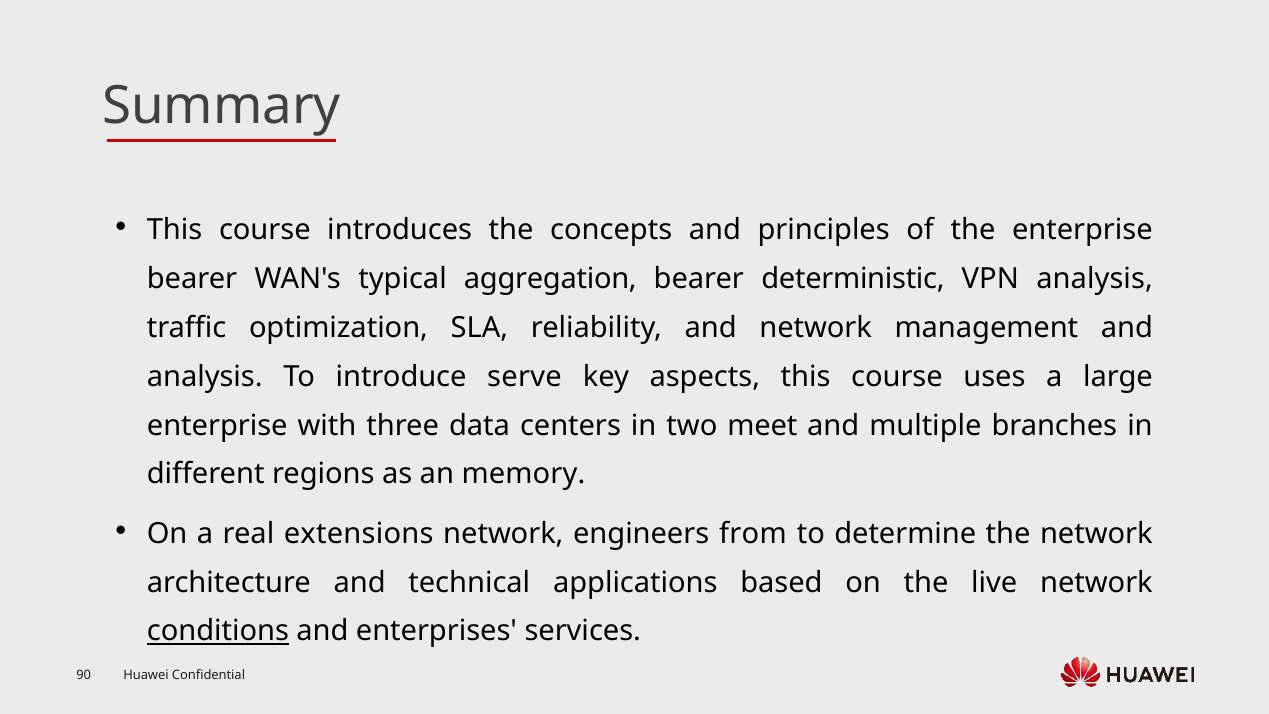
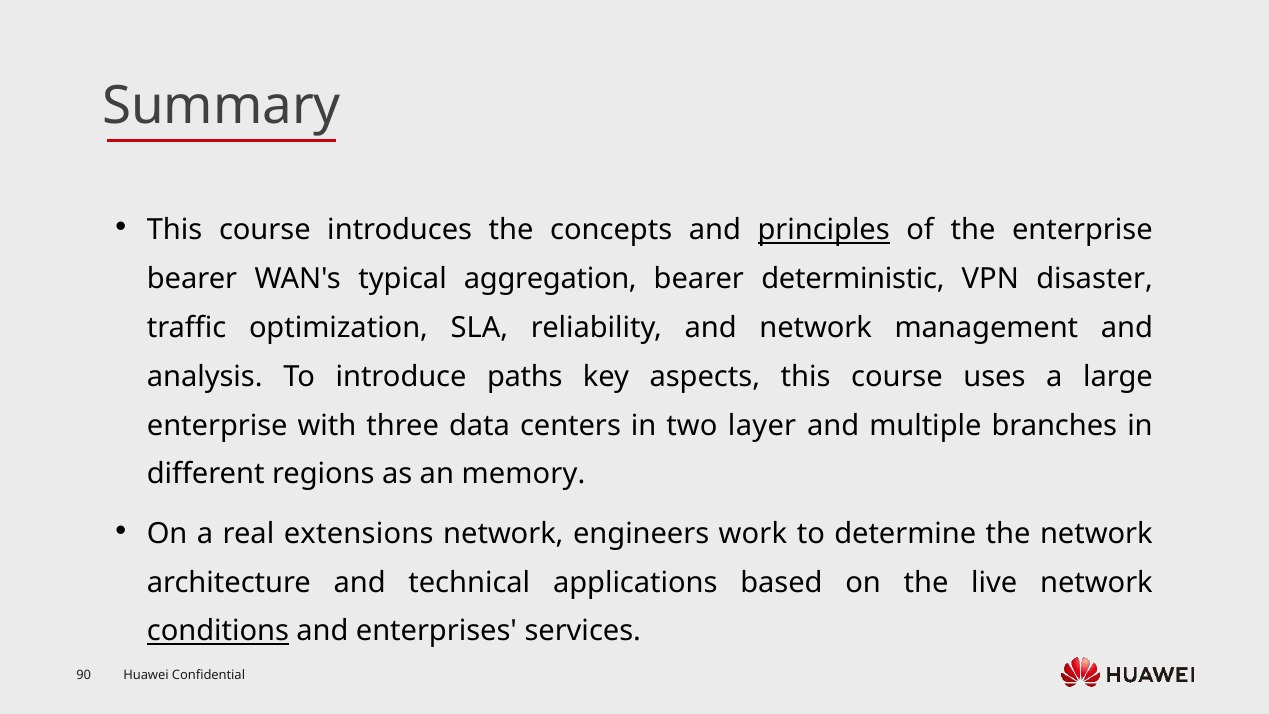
principles underline: none -> present (824, 230)
VPN analysis: analysis -> disaster (1095, 279)
serve: serve -> paths (525, 377)
meet: meet -> layer (762, 425)
from: from -> work (753, 533)
